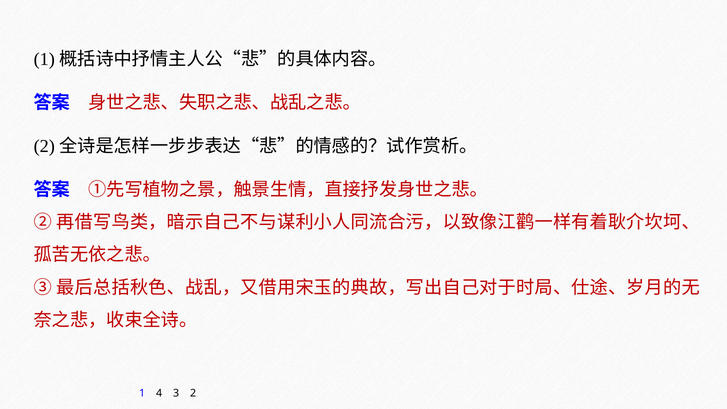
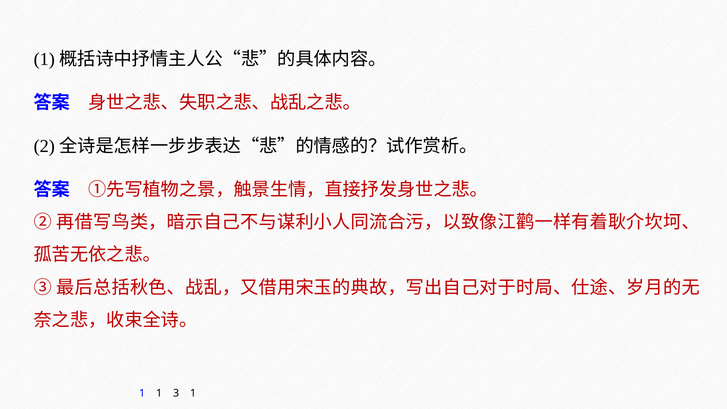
1 4: 4 -> 1 (159, 393)
3 2: 2 -> 1 (193, 393)
